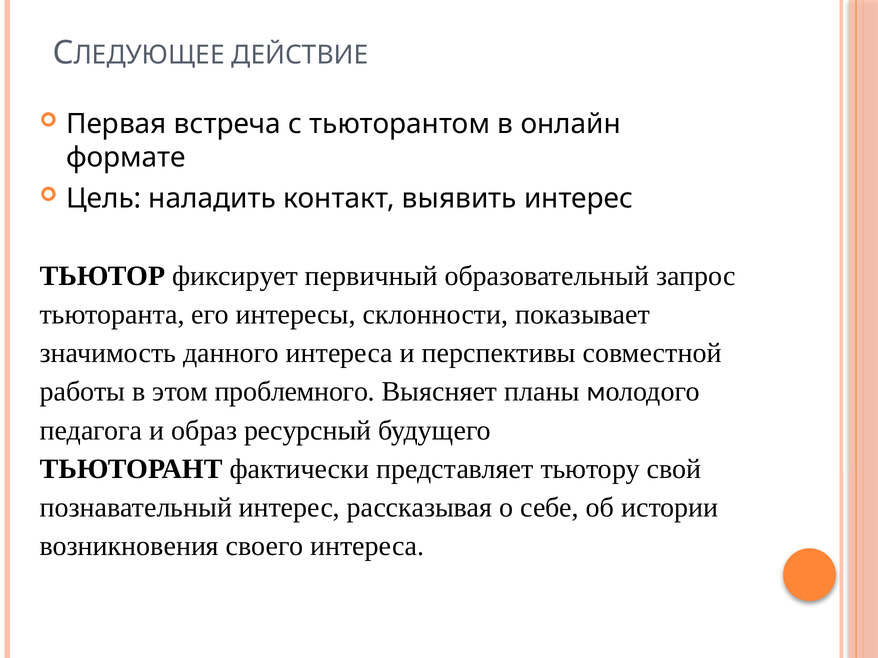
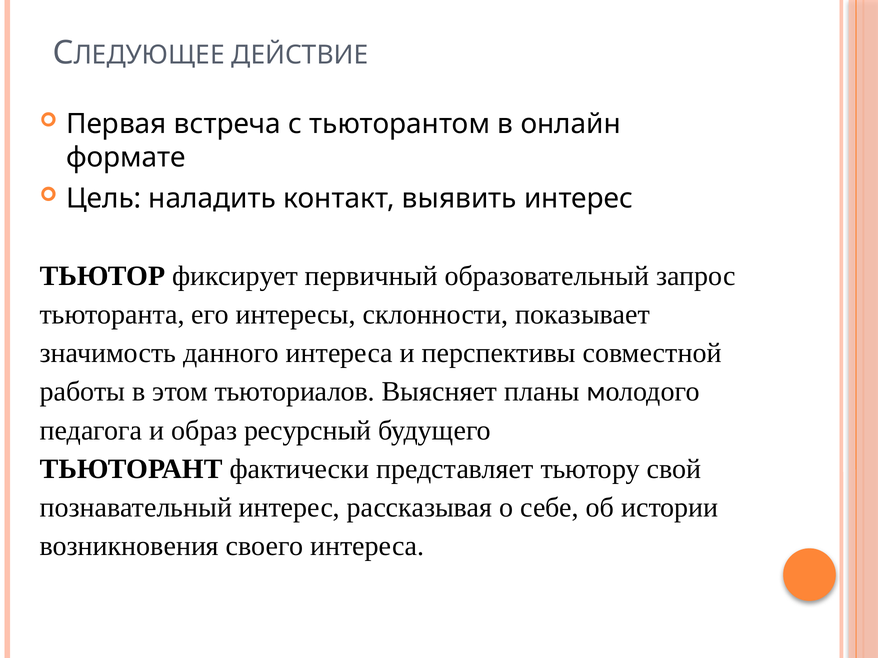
проблемного: проблемного -> тьюториалов (295, 392)
